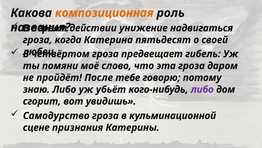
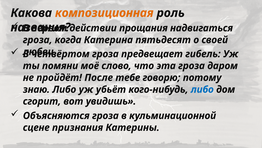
унижение: унижение -> прощания (143, 28)
либо colour: purple -> blue (202, 89)
Самодурство: Самодурство -> Объясняются (56, 115)
